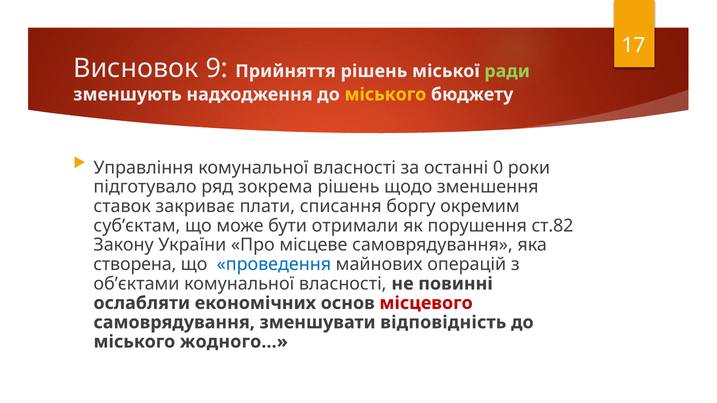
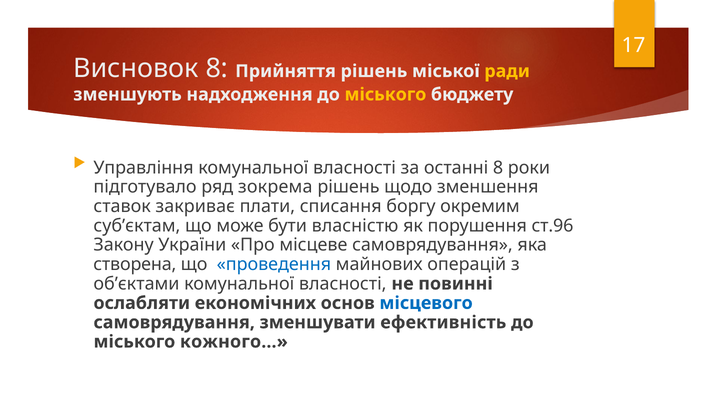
Висновок 9: 9 -> 8 (217, 68)
ради colour: light green -> yellow (507, 71)
останні 0: 0 -> 8 (498, 168)
отримали: отримали -> власністю (355, 226)
ст.82: ст.82 -> ст.96 (552, 226)
місцевого colour: red -> blue (426, 303)
відповідність: відповідність -> ефективність (443, 323)
жодного…: жодного… -> кожного… (234, 342)
